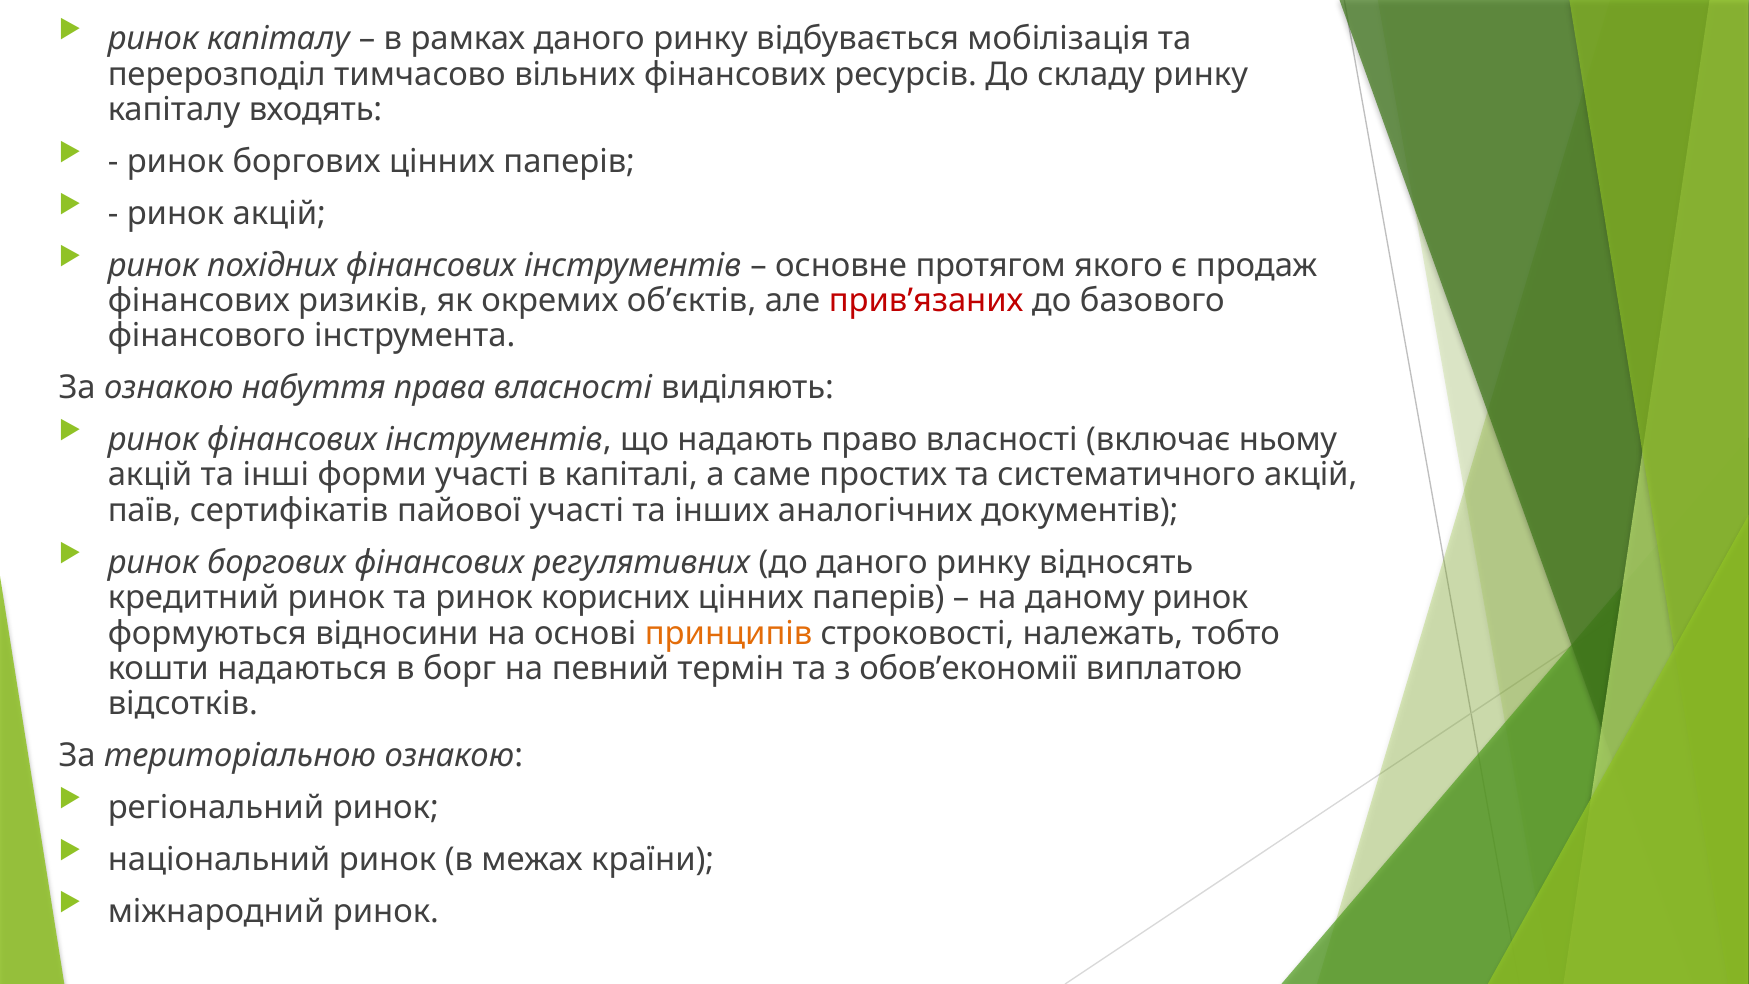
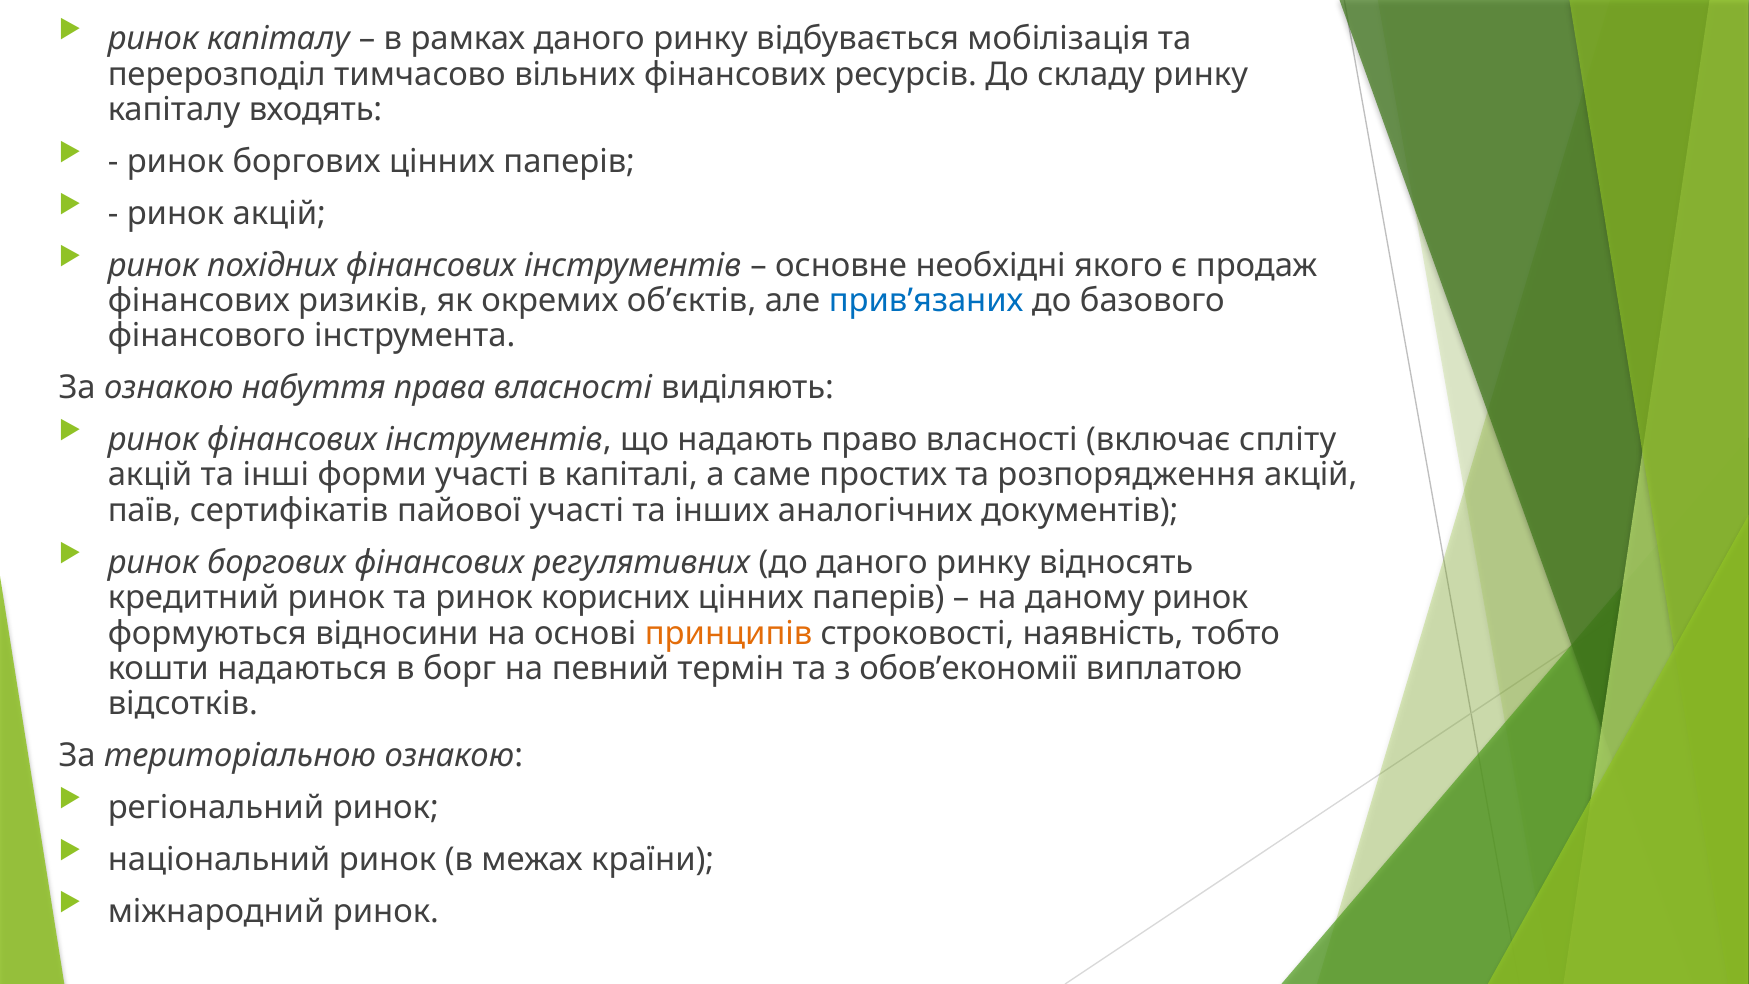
протягом: протягом -> необхідні (991, 265)
прив’язаних colour: red -> blue (926, 301)
ньому: ньому -> спліту (1288, 440)
систематичного: систематичного -> розпорядження (1126, 475)
належать: належать -> наявність (1103, 633)
